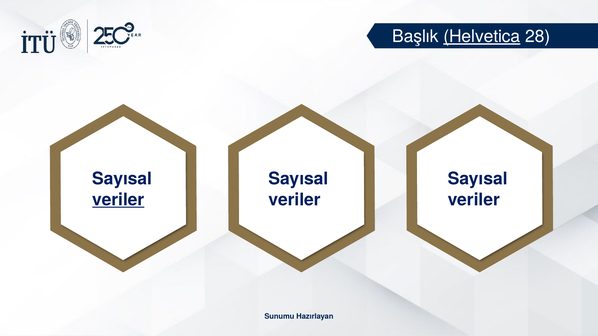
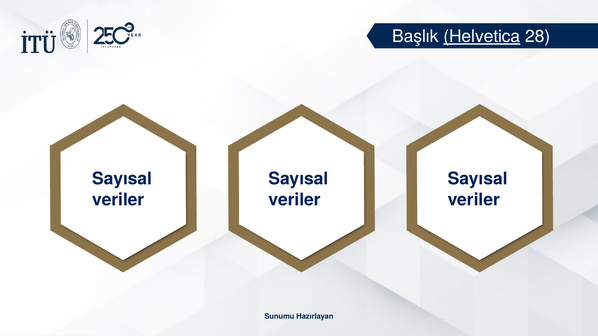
veriler underline: present -> none (118, 200)
